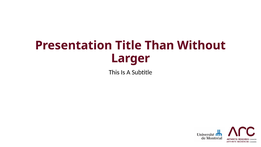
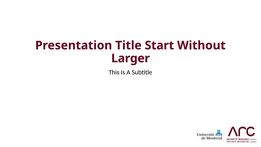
Than: Than -> Start (159, 45)
